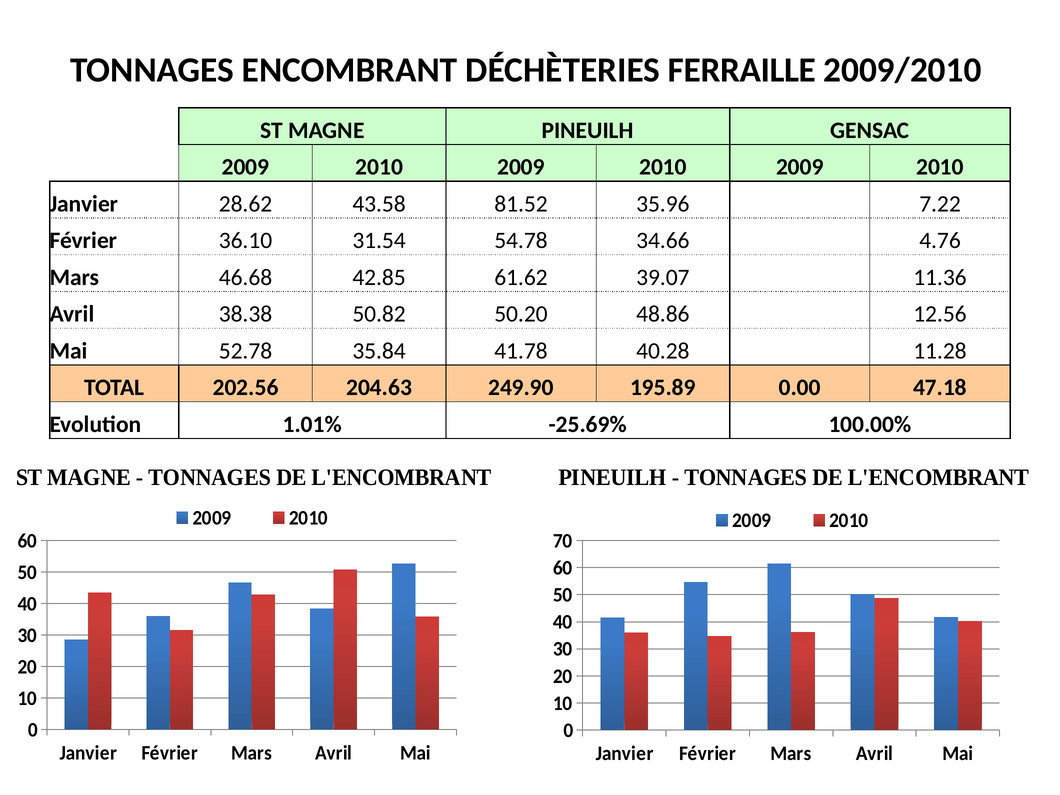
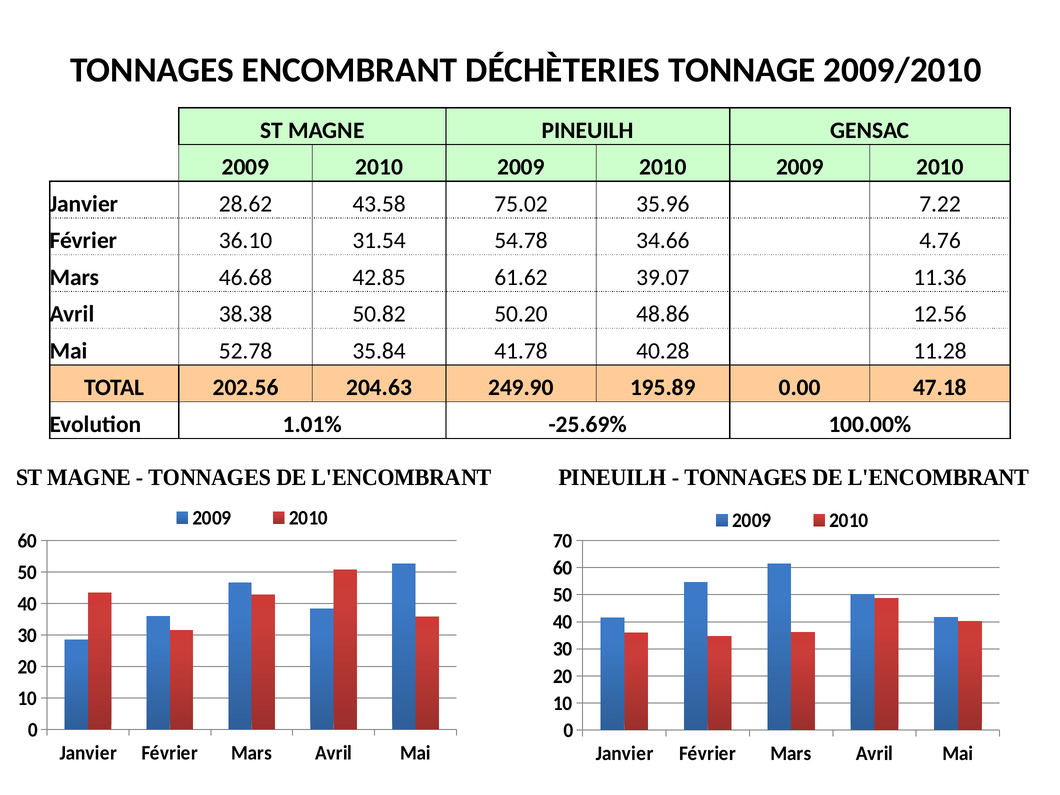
FERRAILLE: FERRAILLE -> TONNAGE (742, 70)
81.52: 81.52 -> 75.02 (521, 204)
